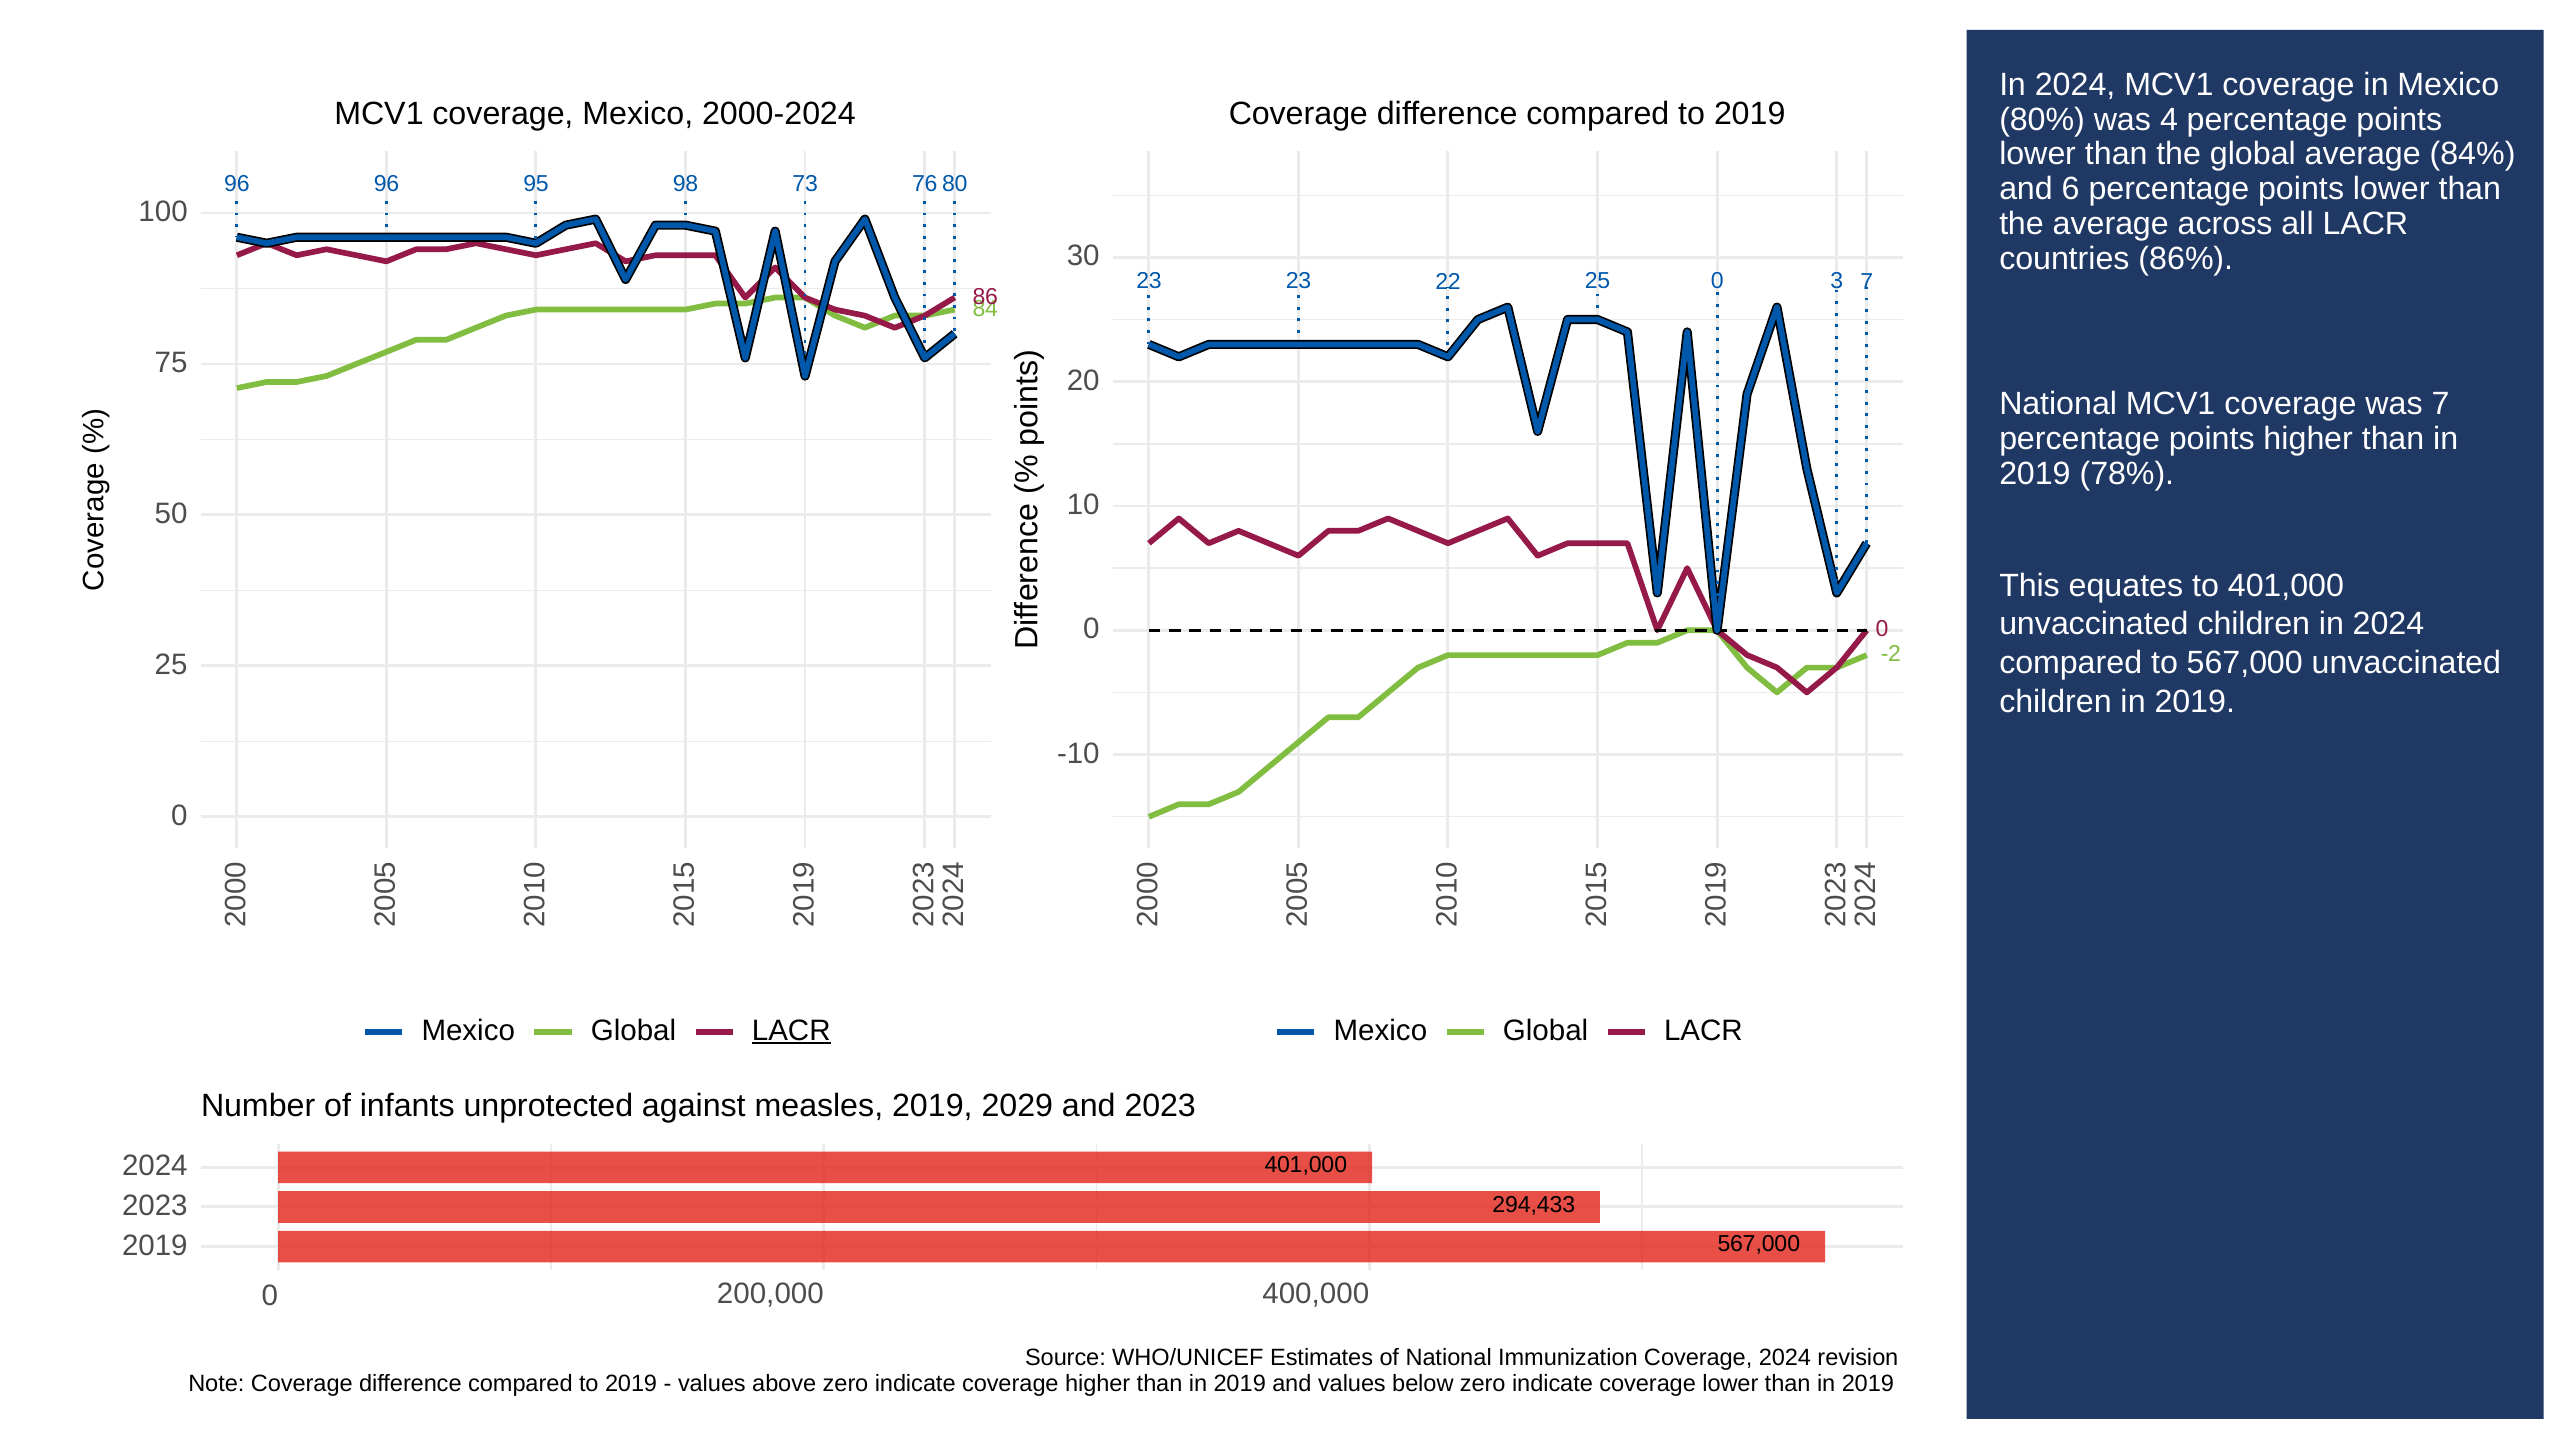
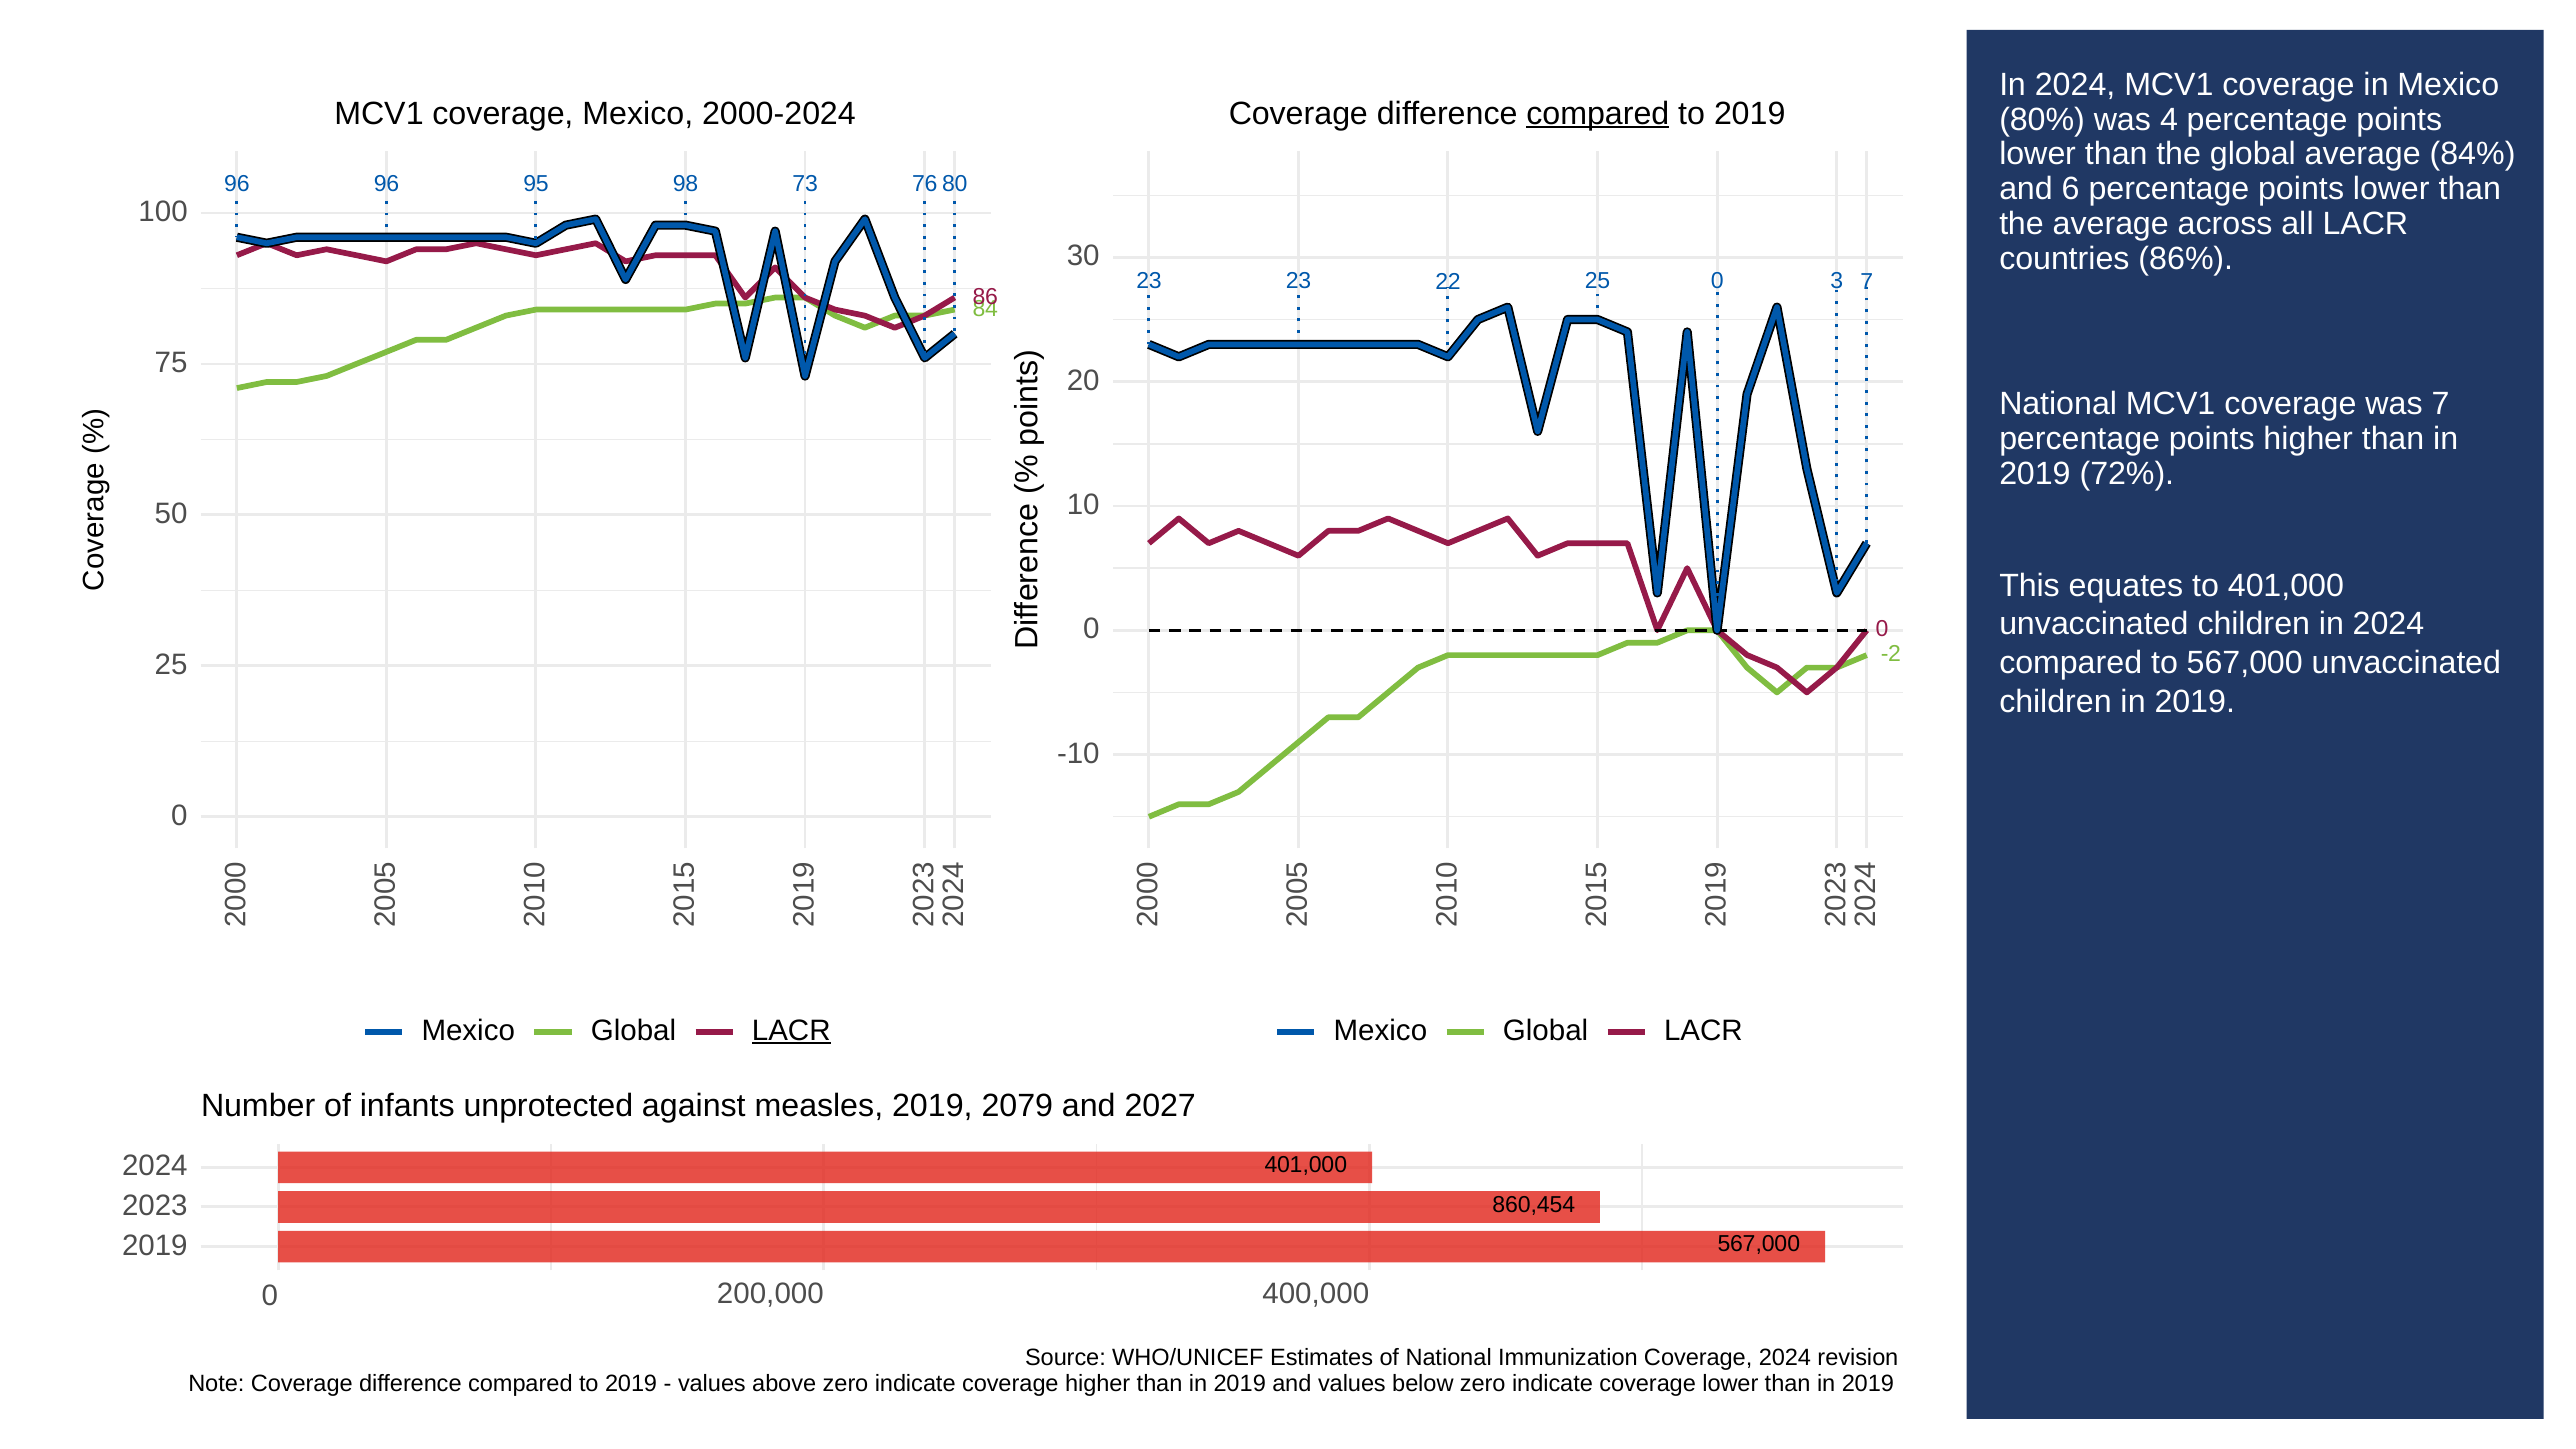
compared underline: none -> present (1598, 114)
78%: 78% -> 72% (2127, 474)
2029: 2029 -> 2079 (1017, 1106)
and 2023: 2023 -> 2027 (1160, 1106)
294,433: 294,433 -> 860,454 (1534, 1205)
